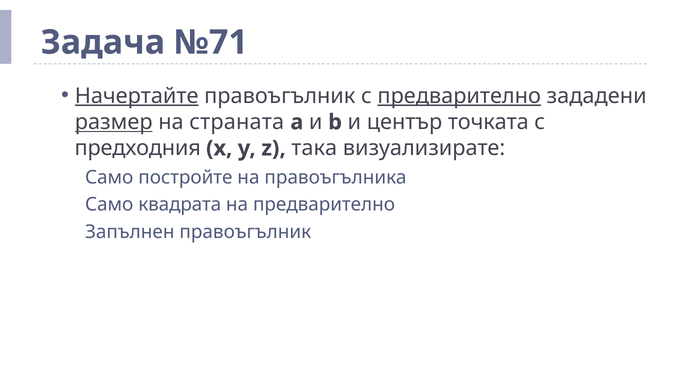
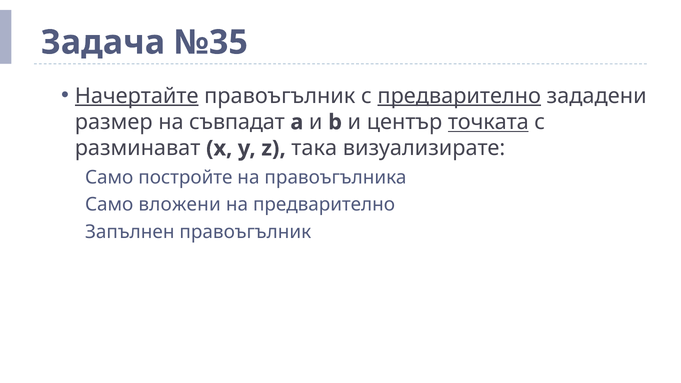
№71: №71 -> №35 (211, 42)
размер underline: present -> none (114, 122)
страната: страната -> съвпадат (237, 122)
точката underline: none -> present (488, 122)
предходния: предходния -> разминават (138, 148)
квадрата: квадрата -> вложени (180, 205)
